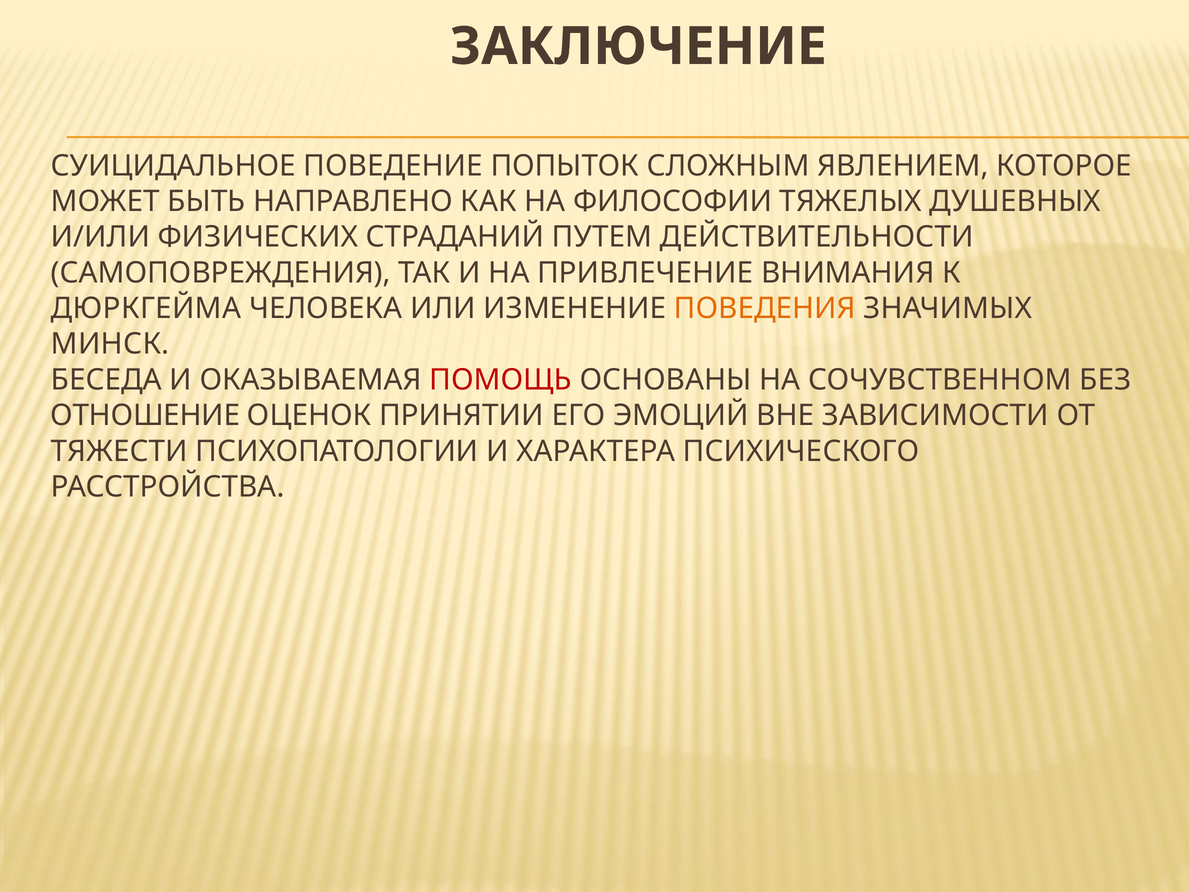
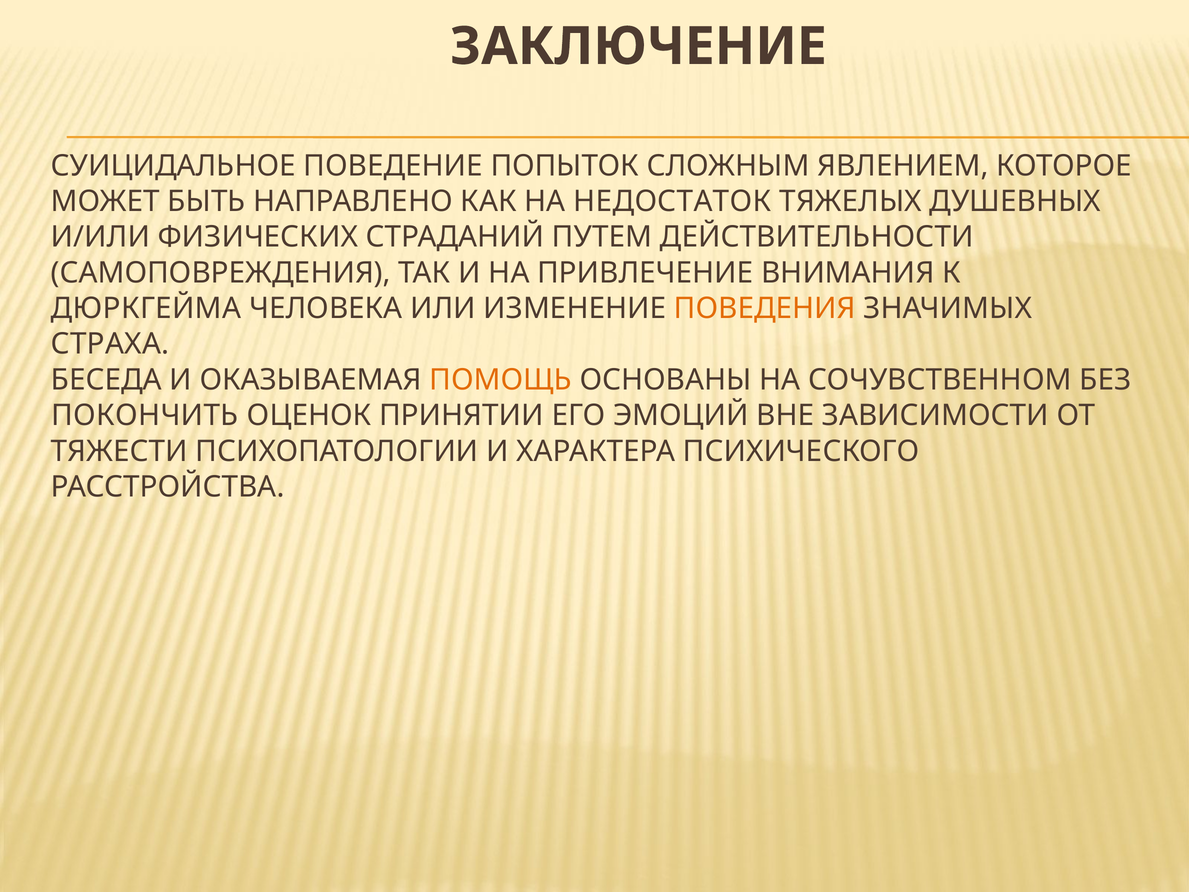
ФИЛОСОФИИ: ФИЛОСОФИИ -> НЕДОСТАТОК (672, 201)
МИНСК: МИНСК -> СТРАХА (110, 344)
ПОМОЩЬ colour: red -> orange (501, 380)
ОТНОШЕНИЕ: ОТНОШЕНИЕ -> ПОКОНЧИТЬ (145, 415)
